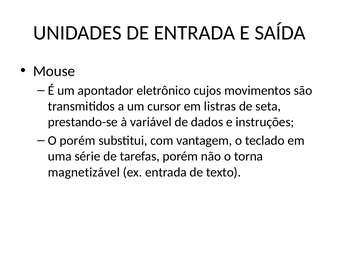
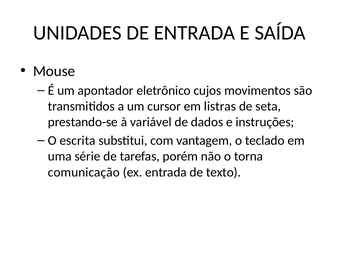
O porém: porém -> escrita (78, 141)
magnetizável: magnetizável -> comunicação (84, 172)
